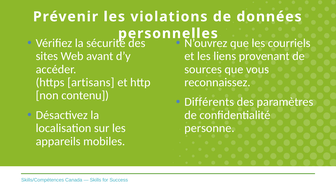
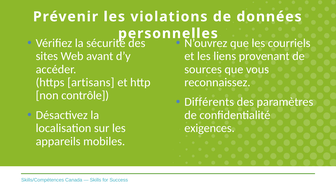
contenu: contenu -> contrôle (85, 95)
personne: personne -> exigences (209, 128)
